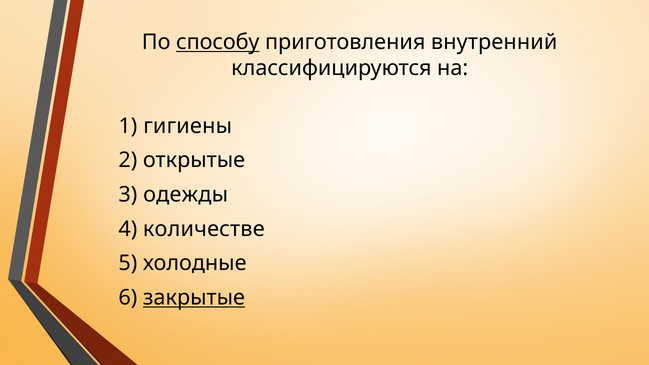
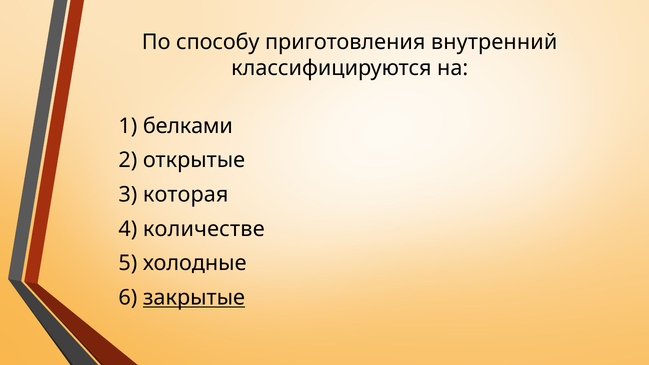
способу underline: present -> none (218, 42)
гигиены: гигиены -> белками (188, 126)
одежды: одежды -> которая (186, 195)
